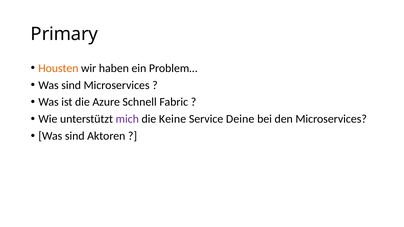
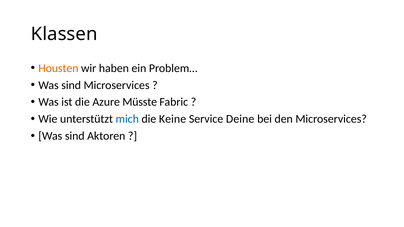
Primary: Primary -> Klassen (64, 34)
Schnell: Schnell -> Müsste (140, 102)
mich colour: purple -> blue (127, 119)
